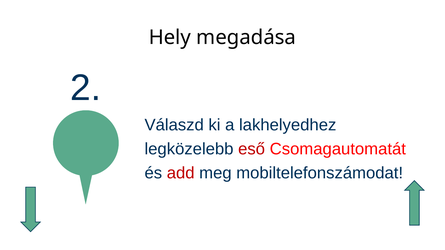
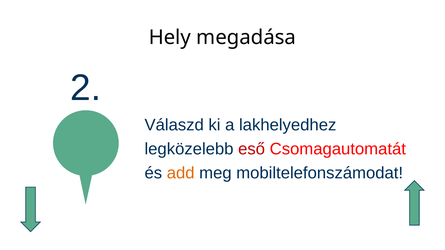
add colour: red -> orange (181, 173)
